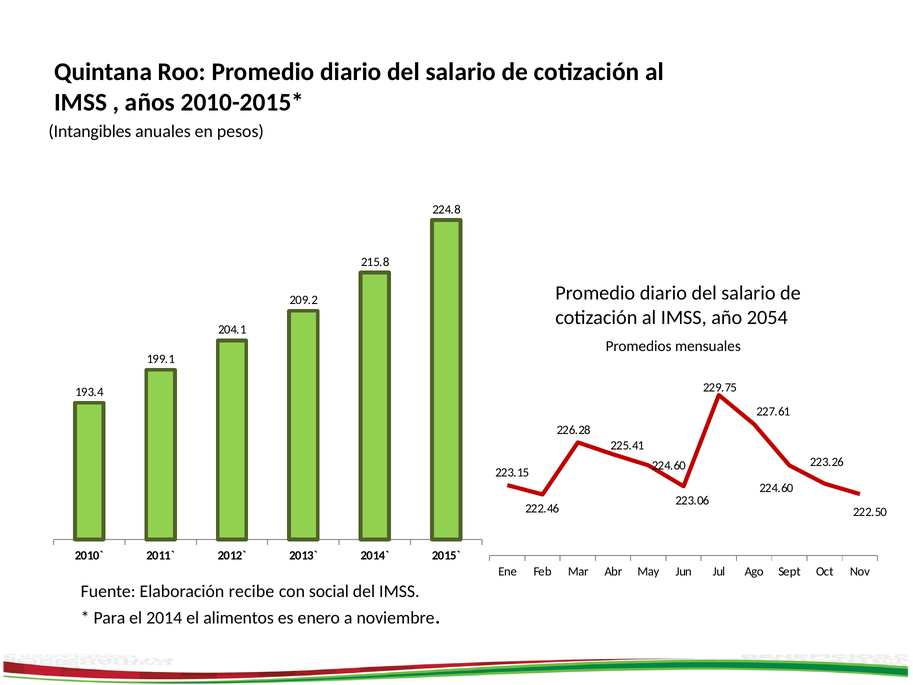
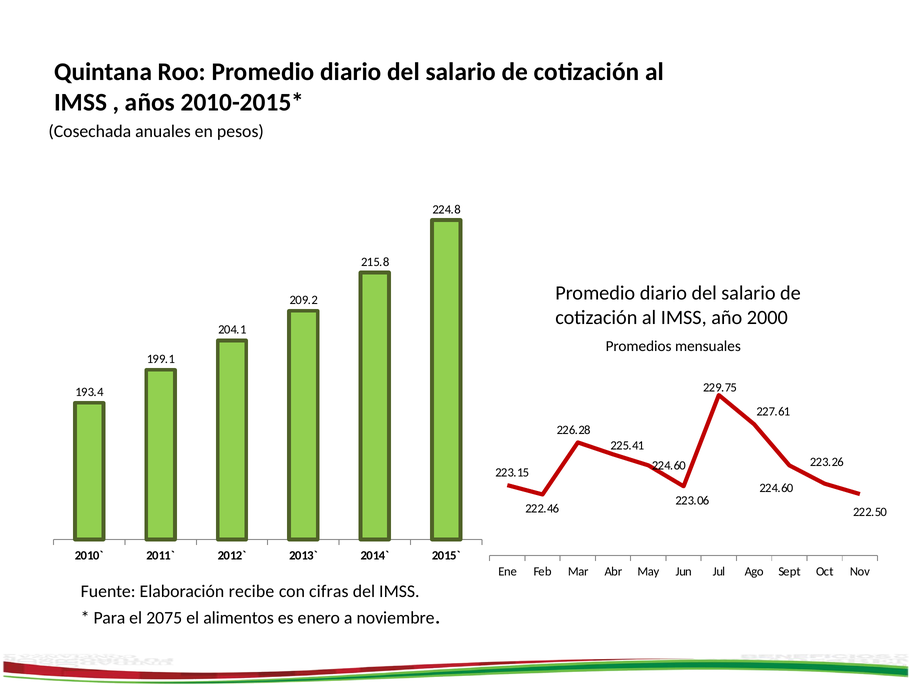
Intangibles: Intangibles -> Cosechada (90, 131)
2054: 2054 -> 2000 (767, 317)
social: social -> cifras (329, 591)
2014: 2014 -> 2075 (164, 618)
